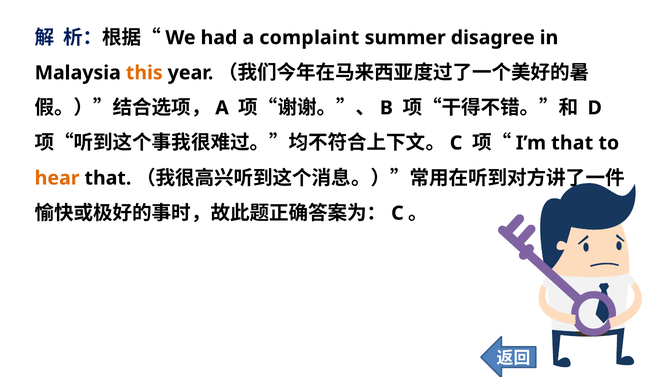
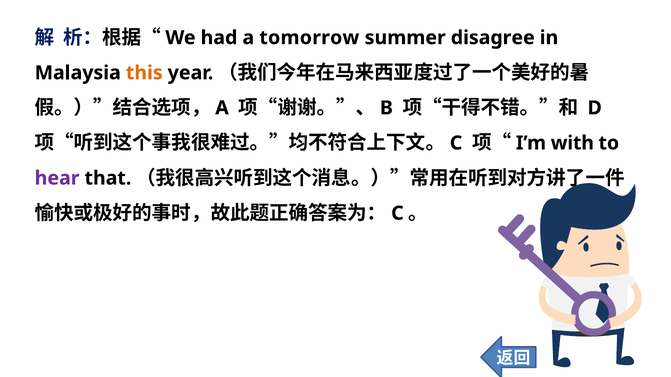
complaint: complaint -> tomorrow (309, 38)
that: that -> with (572, 143)
hear colour: orange -> purple (57, 178)
